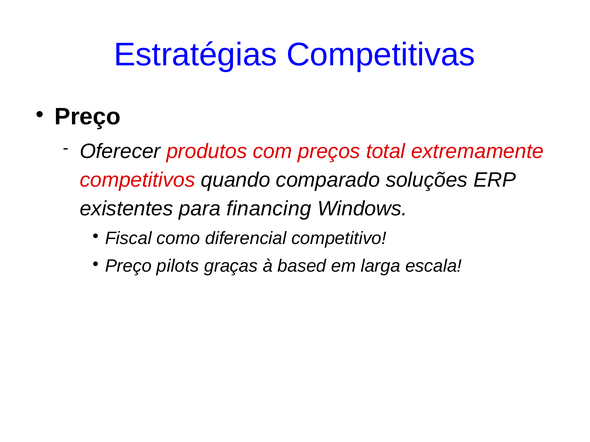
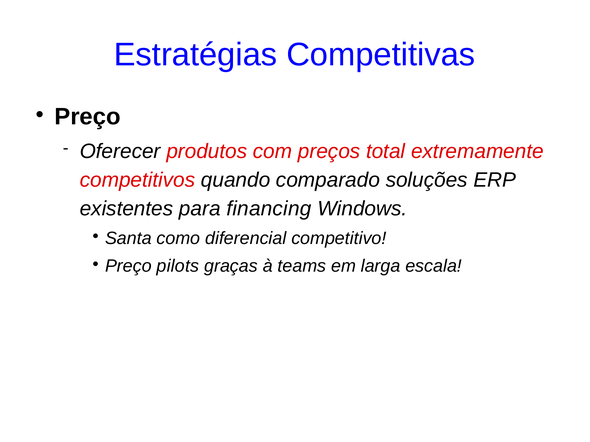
Fiscal: Fiscal -> Santa (128, 238)
based: based -> teams (302, 266)
